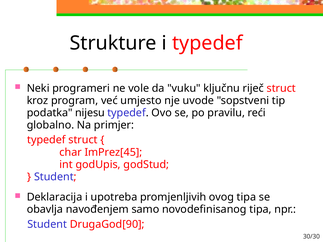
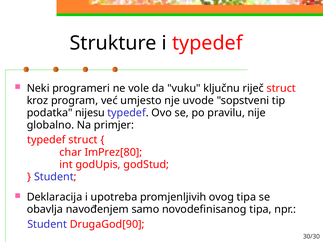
reći: reći -> nije (257, 113)
ImPrez[45: ImPrez[45 -> ImPrez[80 (113, 152)
